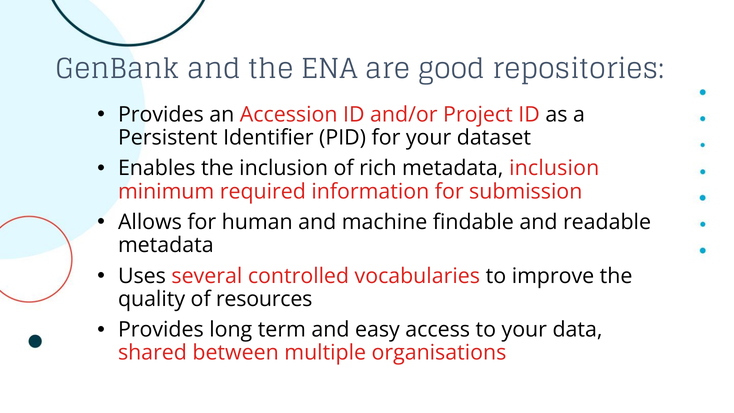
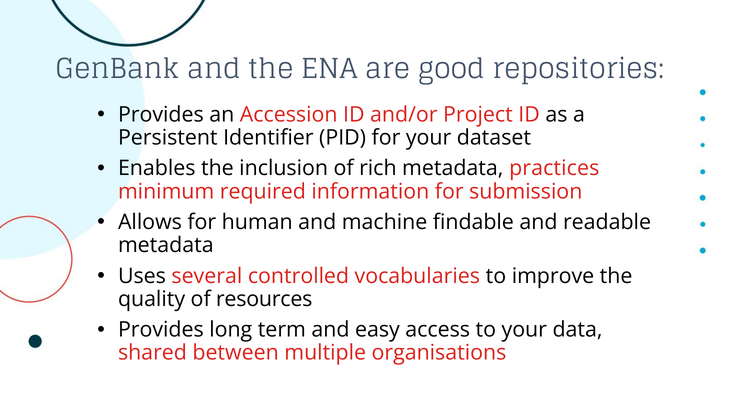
metadata inclusion: inclusion -> practices (554, 168)
